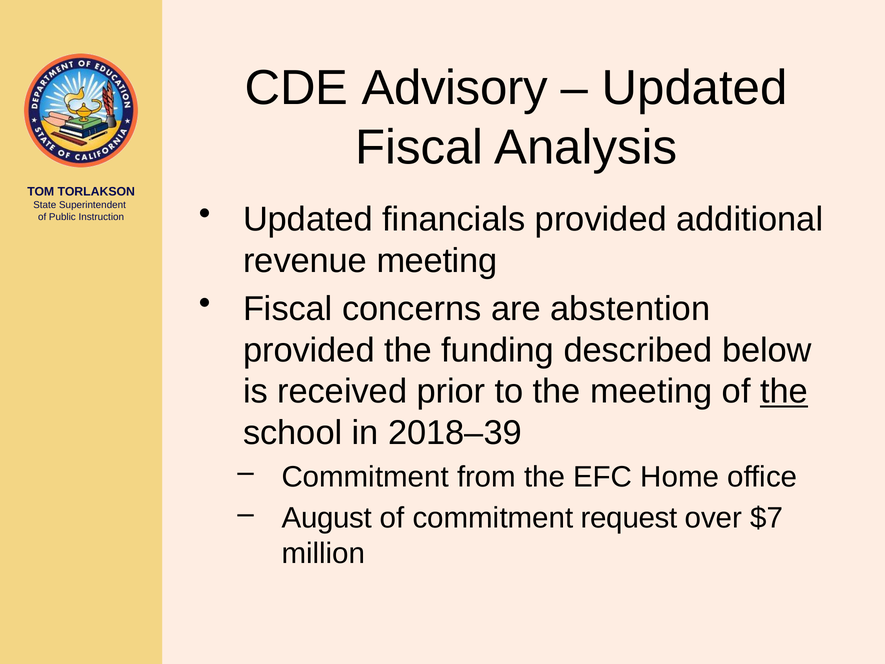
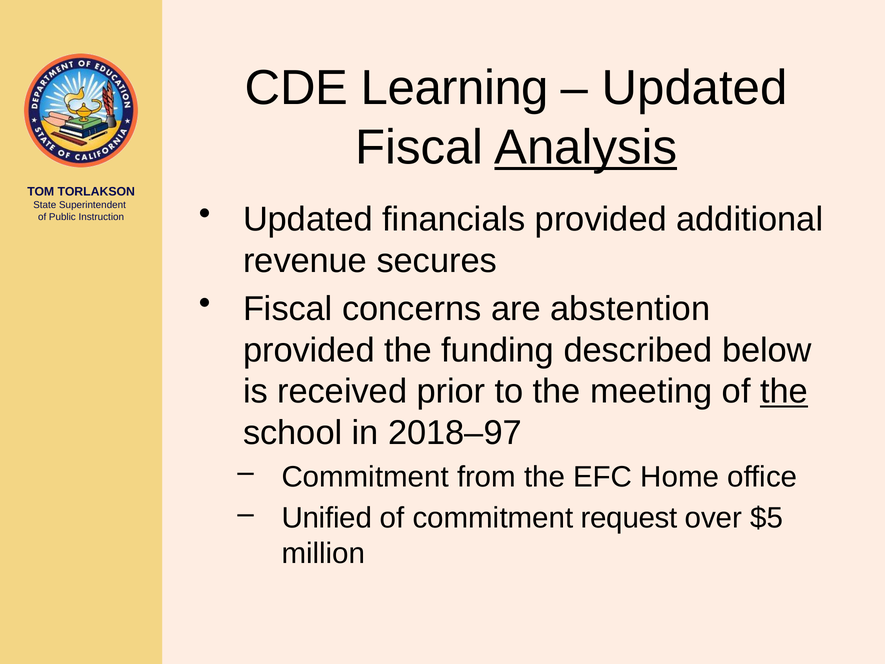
Advisory: Advisory -> Learning (455, 88)
Analysis underline: none -> present (586, 147)
revenue meeting: meeting -> secures (437, 261)
2018–39: 2018–39 -> 2018–97 (455, 433)
August: August -> Unified (327, 518)
$7: $7 -> $5 (767, 518)
